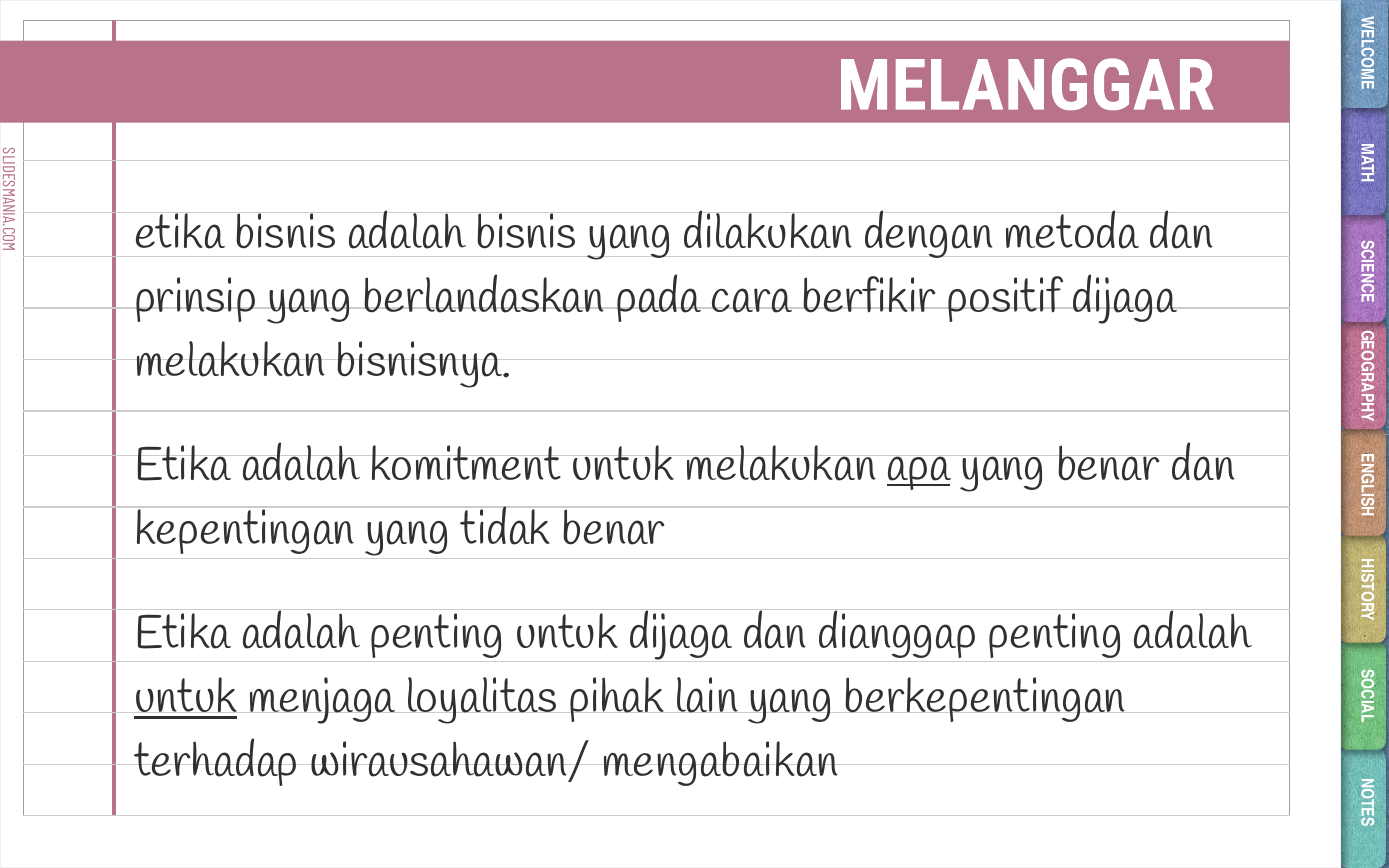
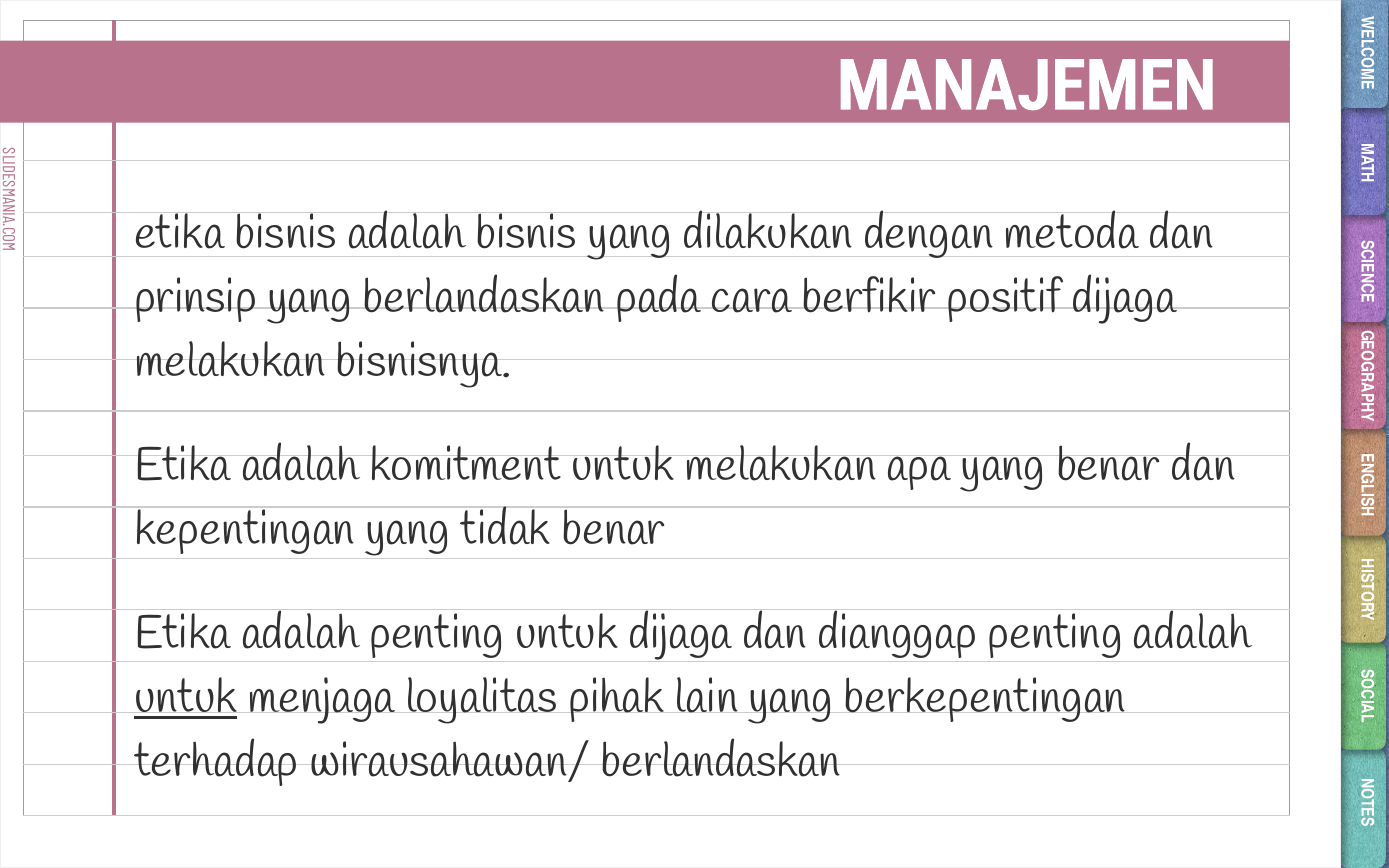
MELANGGAR: MELANGGAR -> MANAJEMEN (1027, 86)
apa underline: present -> none (919, 465)
wirausahawan/ mengabaikan: mengabaikan -> berlandaskan (721, 761)
